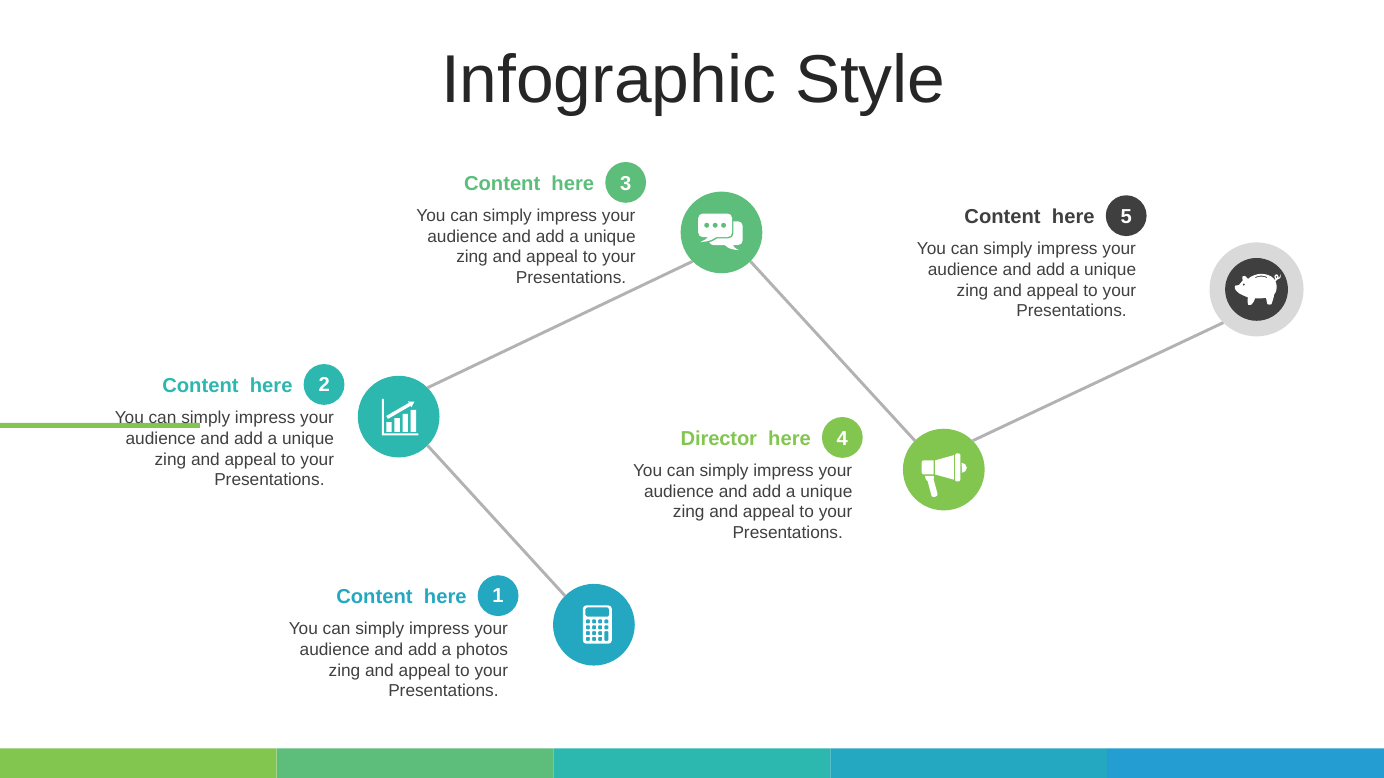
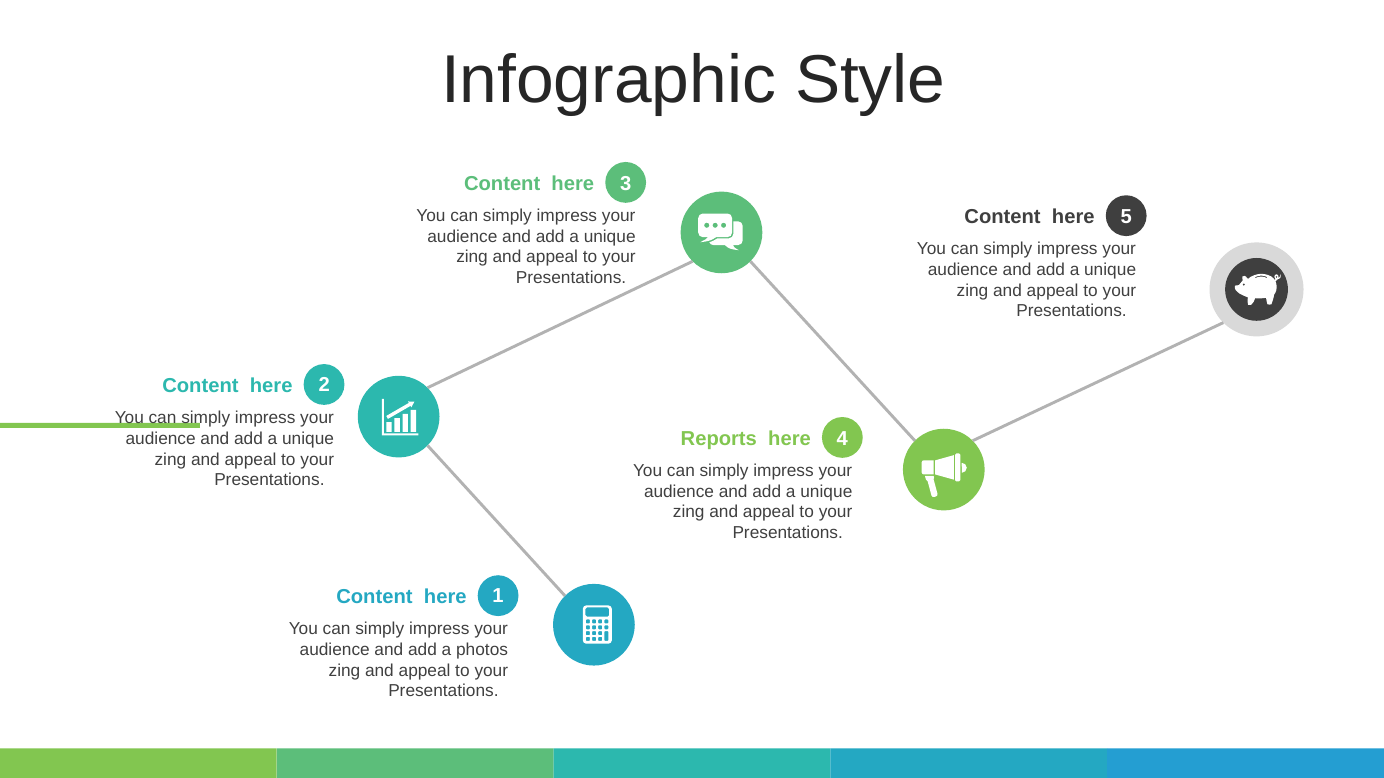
Director: Director -> Reports (719, 439)
